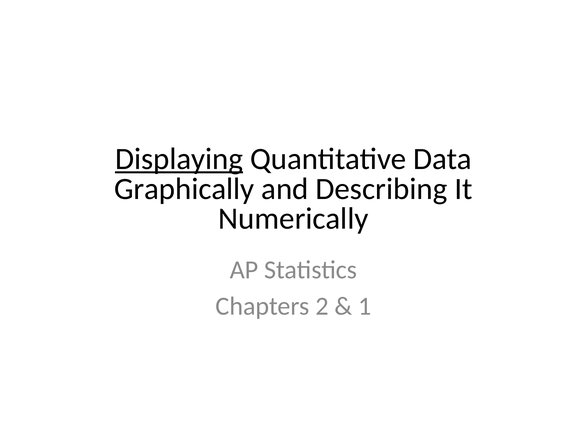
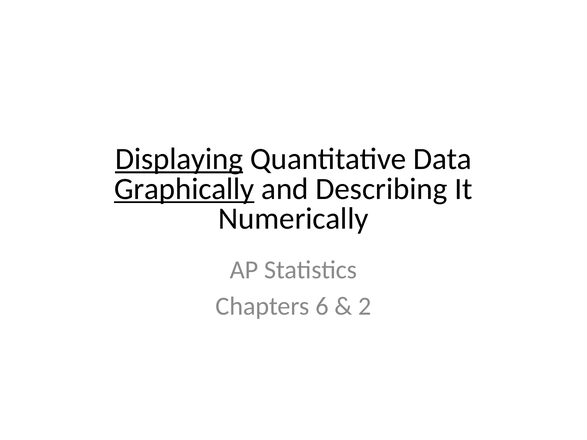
Graphically underline: none -> present (184, 189)
2: 2 -> 6 (322, 306)
1: 1 -> 2 (365, 306)
